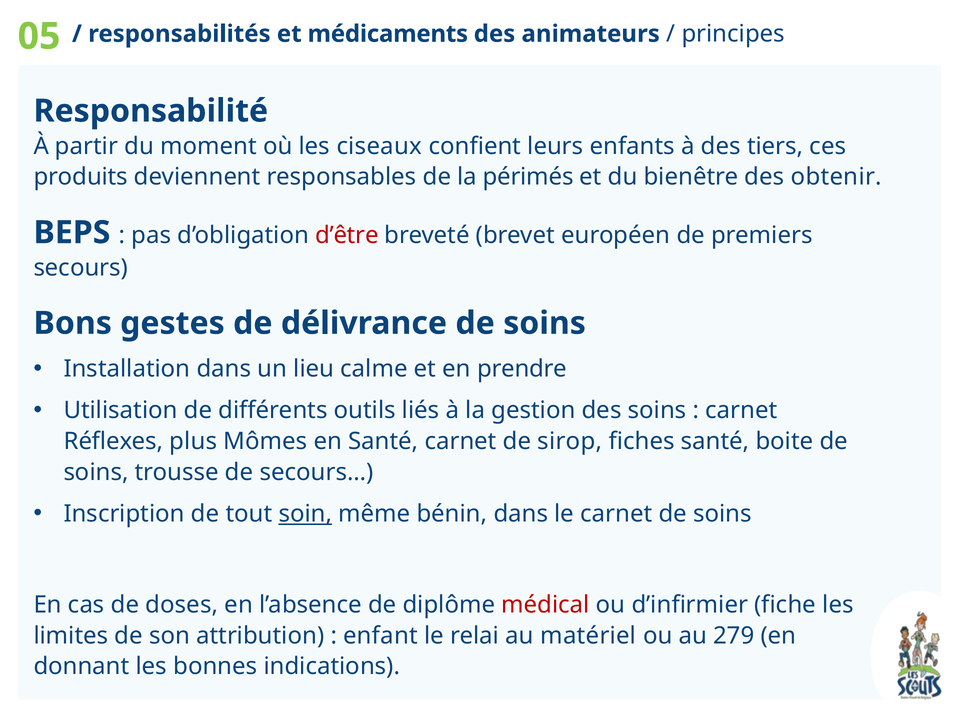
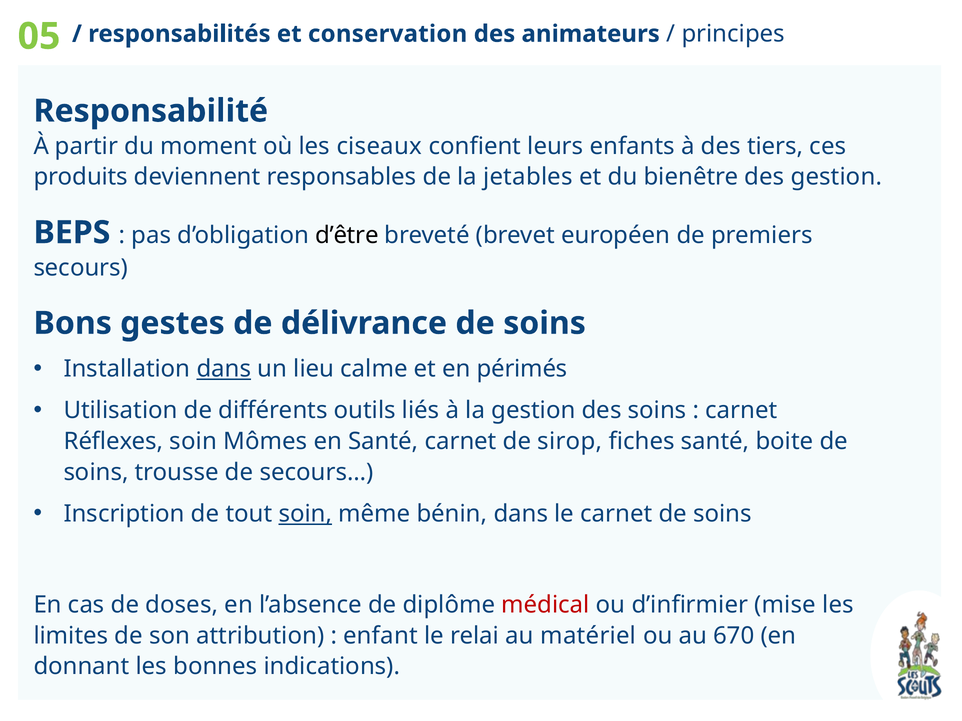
médicaments: médicaments -> conservation (388, 34)
périmés: périmés -> jetables (528, 177)
des obtenir: obtenir -> gestion (836, 177)
d’être colour: red -> black (347, 235)
dans underline: none -> present (224, 369)
prendre: prendre -> périmés (522, 369)
Réflexes plus: plus -> soin (193, 442)
fiche: fiche -> mise (785, 605)
279: 279 -> 670 (734, 636)
